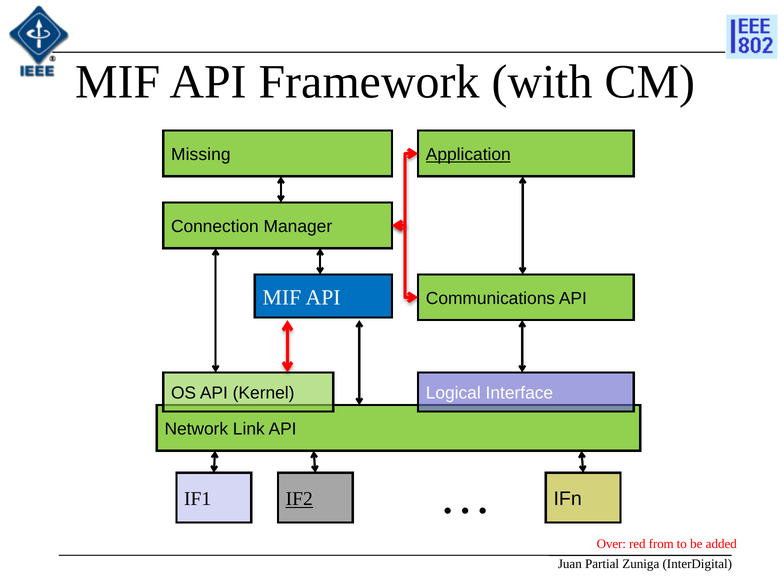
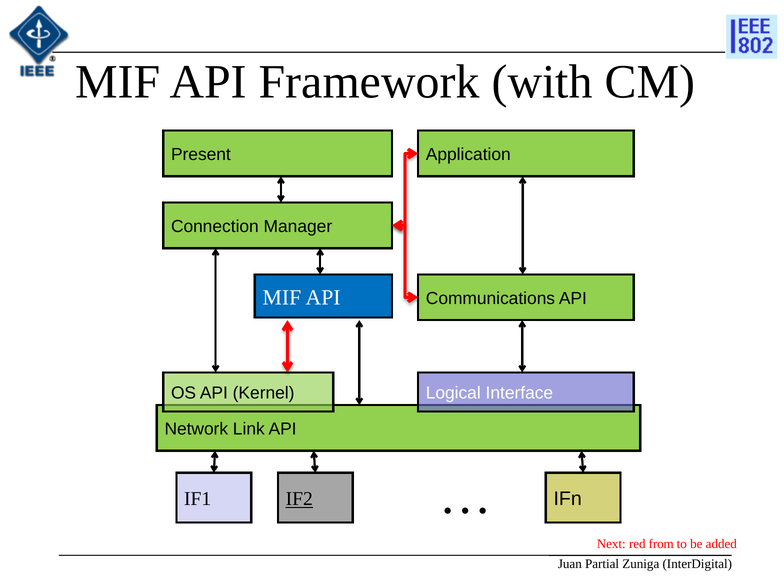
Missing: Missing -> Present (201, 155)
Application underline: present -> none (468, 155)
Over: Over -> Next (611, 544)
